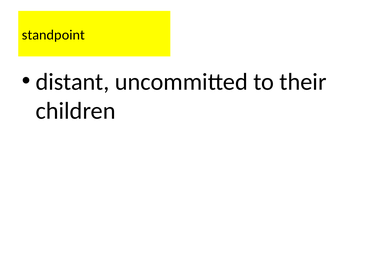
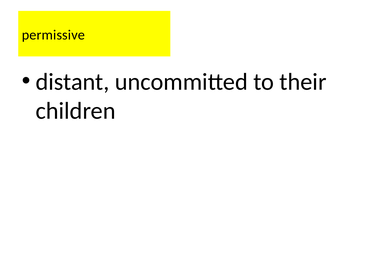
standpoint: standpoint -> permissive (53, 35)
